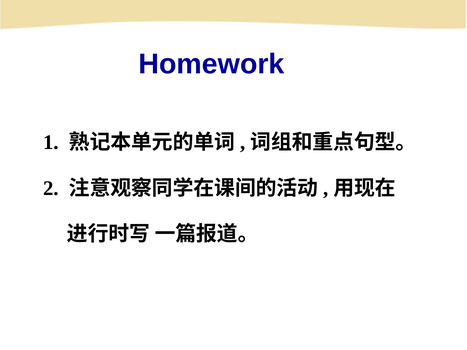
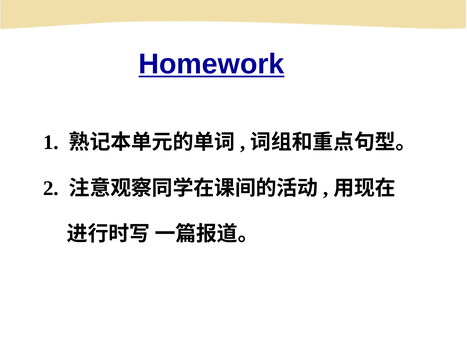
Homework underline: none -> present (211, 64)
